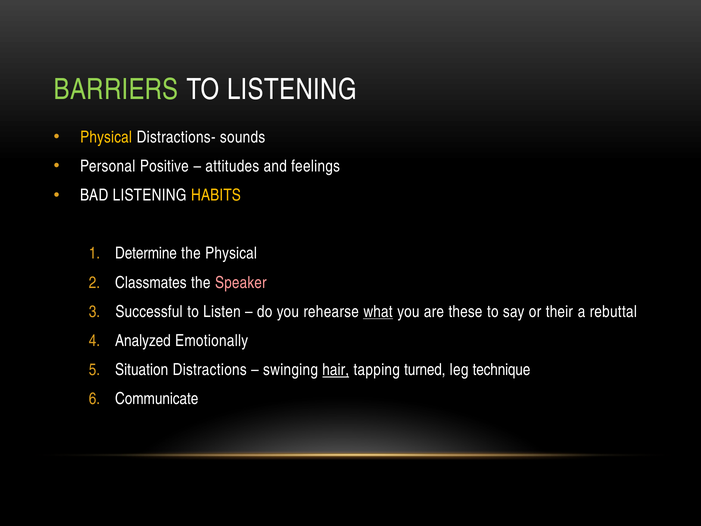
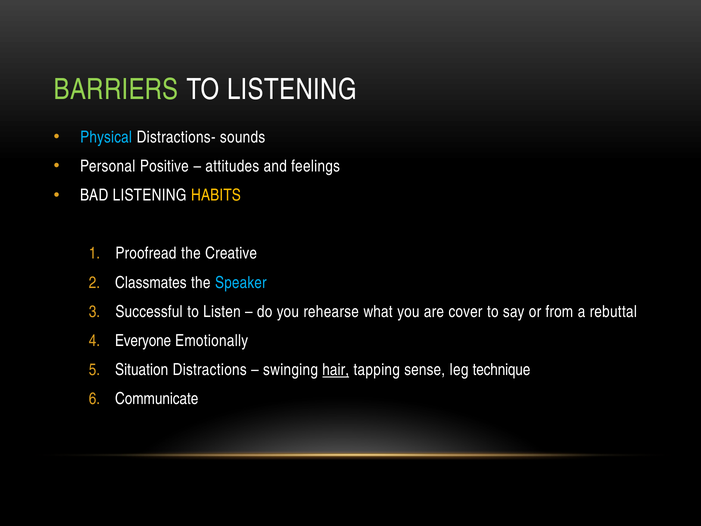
Physical colour: yellow -> light blue (106, 137)
Determine: Determine -> Proofread (146, 253)
the Physical: Physical -> Creative (231, 253)
Speaker colour: pink -> light blue (241, 282)
what underline: present -> none (378, 311)
these: these -> cover (465, 311)
their: their -> from (559, 311)
Analyzed: Analyzed -> Everyone (143, 341)
turned: turned -> sense (425, 370)
